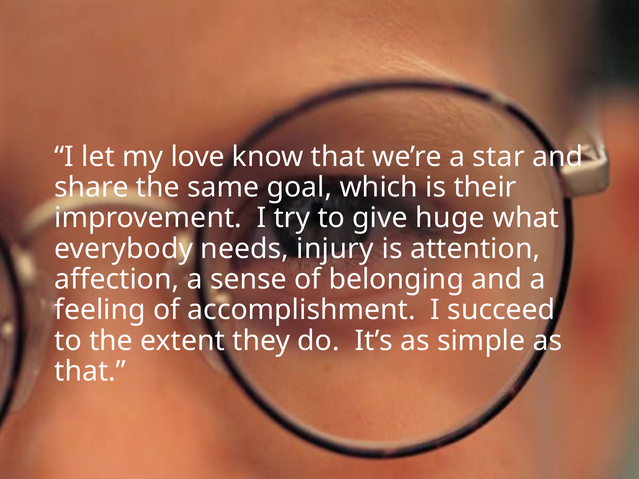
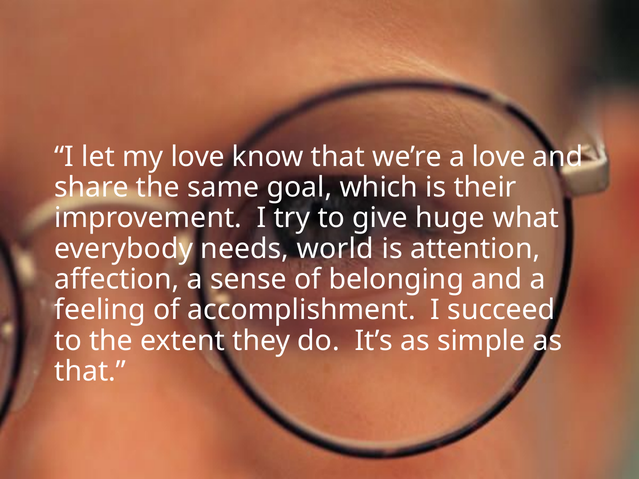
a star: star -> love (499, 157)
injury: injury -> world (335, 249)
